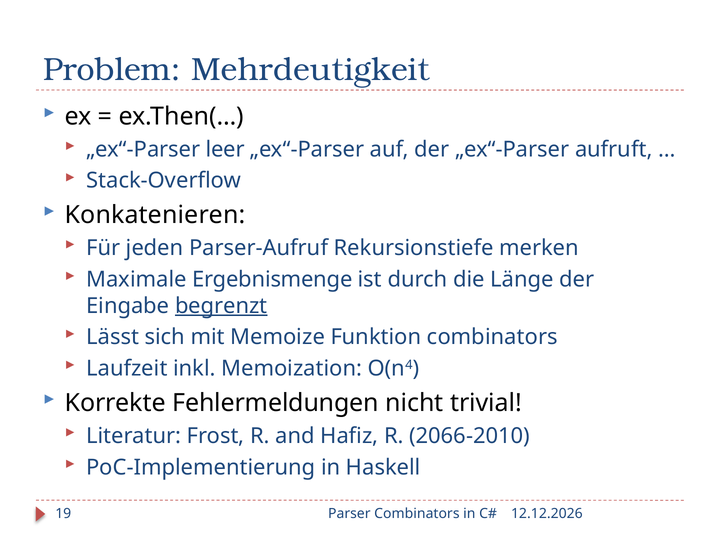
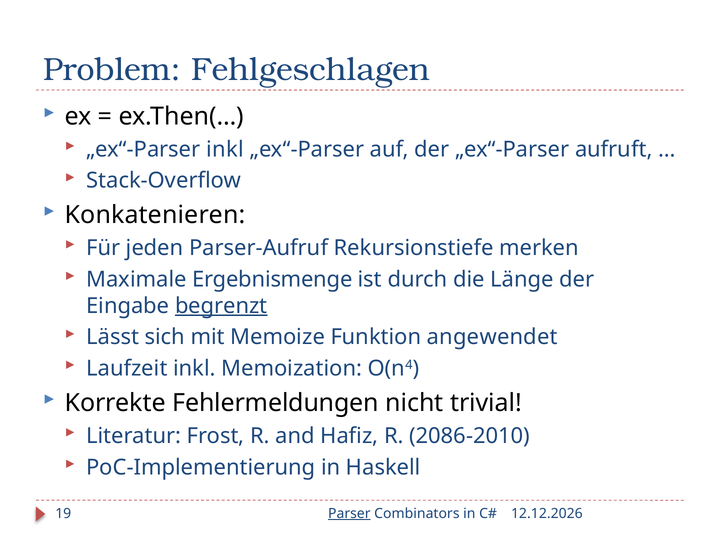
Mehrdeutigkeit: Mehrdeutigkeit -> Fehlgeschlagen (311, 69)
„ex“-Parser leer: leer -> inkl (225, 149)
Funktion combinators: combinators -> angewendet (492, 337)
2066-2010: 2066-2010 -> 2086-2010 (470, 436)
Parser underline: none -> present (349, 513)
